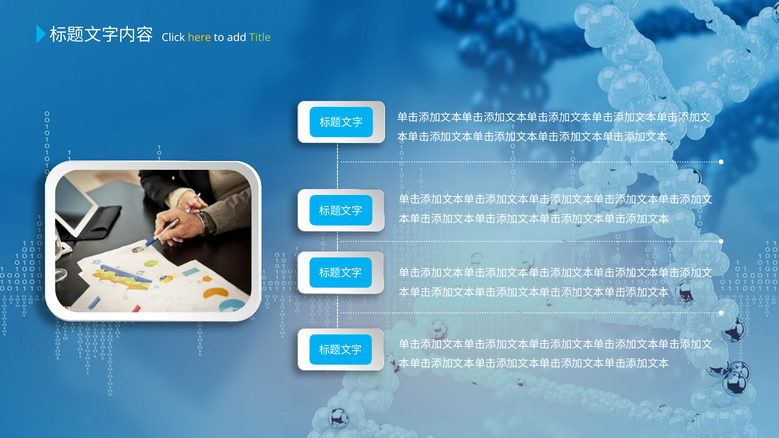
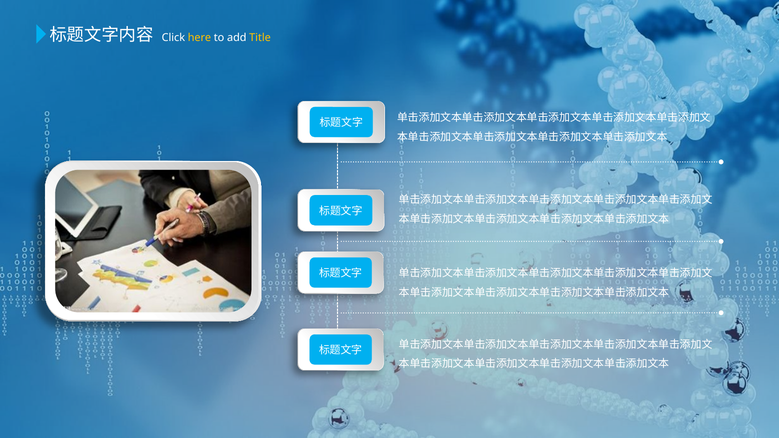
Title colour: light green -> yellow (260, 38)
